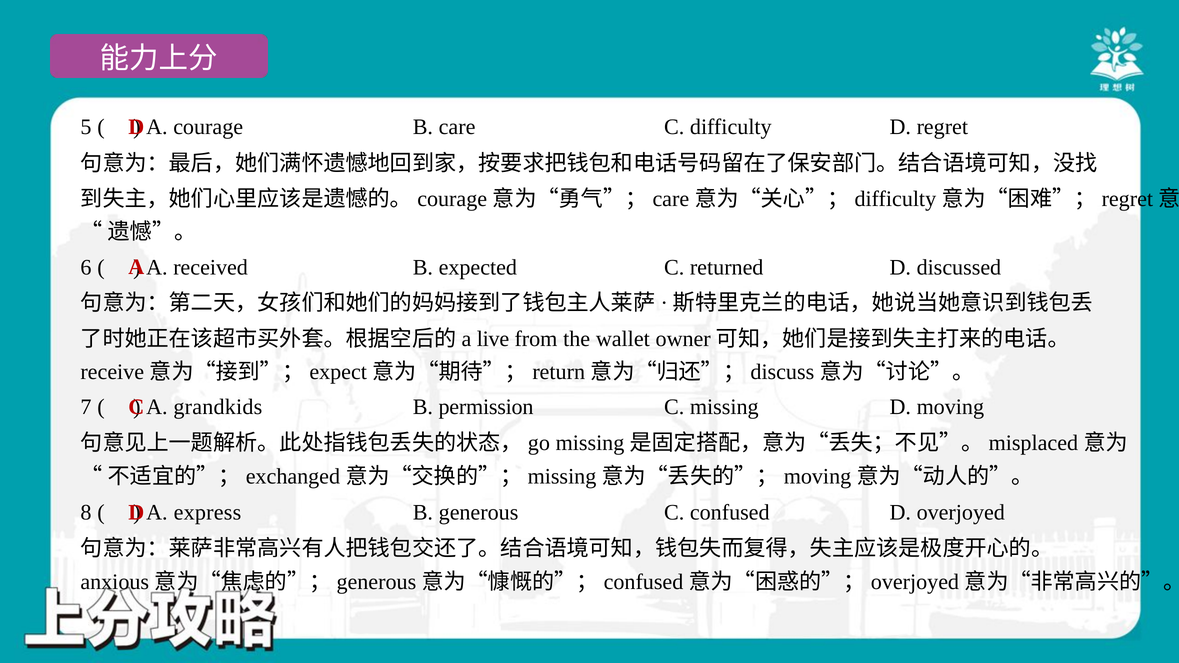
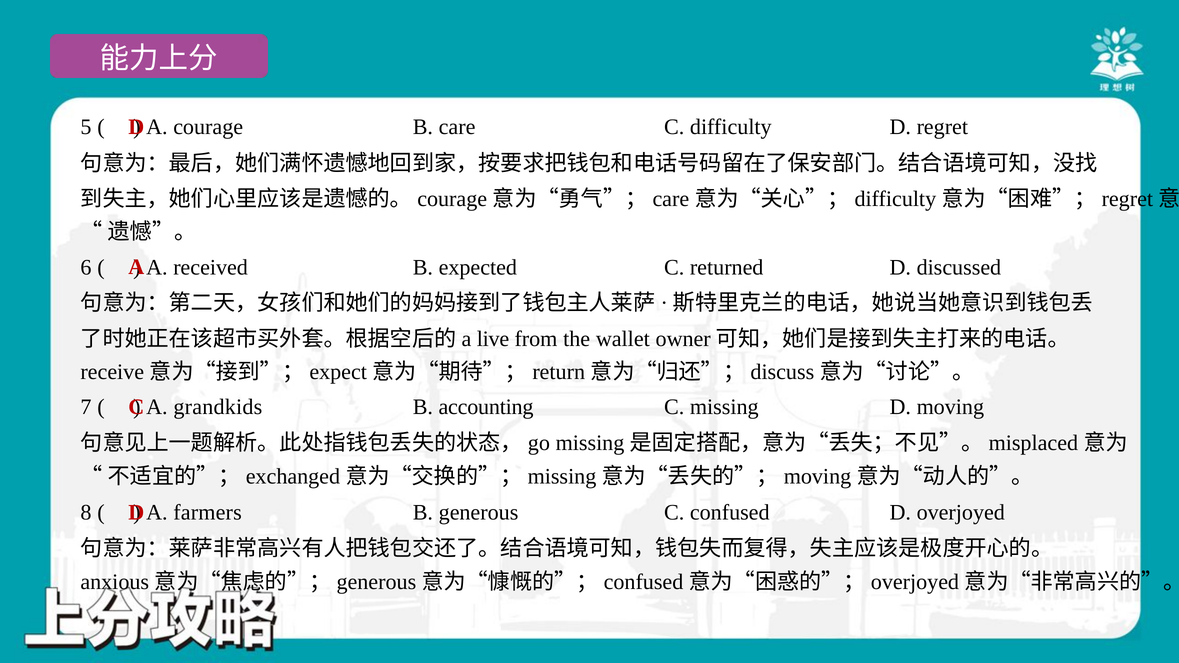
permission: permission -> accounting (486, 407)
express: express -> farmers (207, 513)
